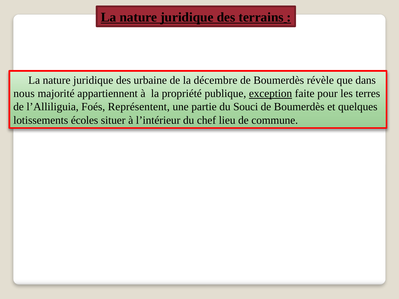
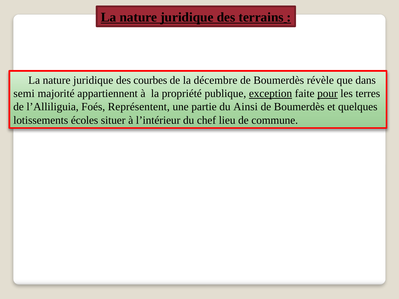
urbaine: urbaine -> courbes (150, 80)
nous: nous -> semi (24, 94)
pour underline: none -> present (327, 94)
Souci: Souci -> Ainsi (246, 107)
